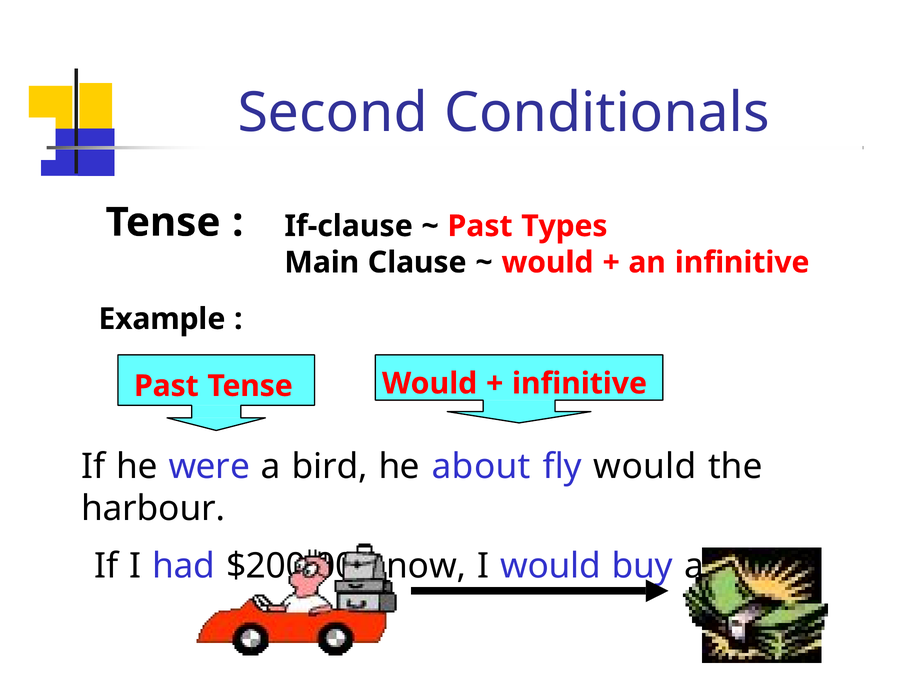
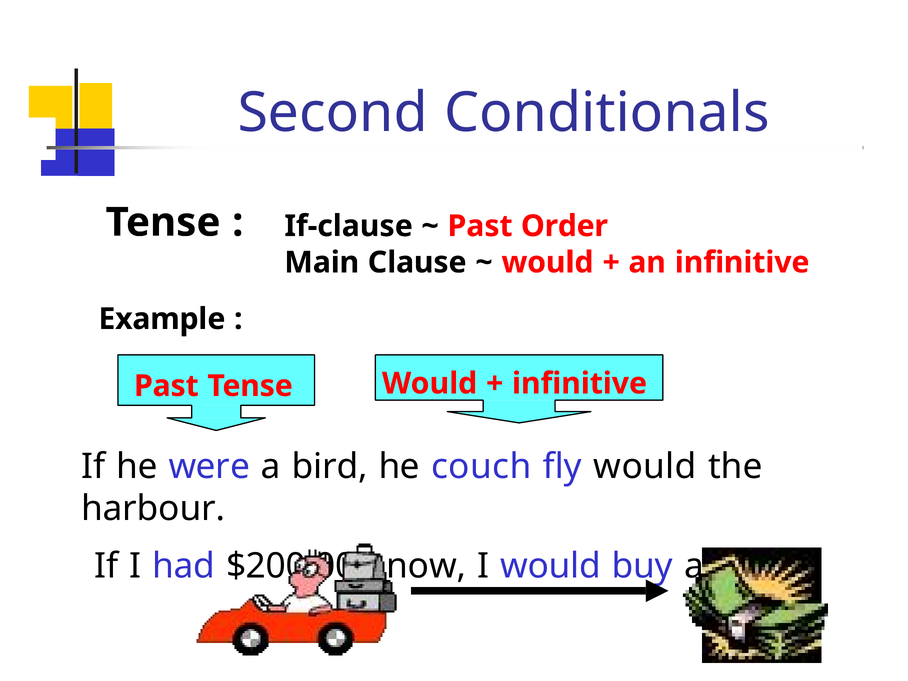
Types: Types -> Order (564, 226)
about: about -> couch (481, 466)
